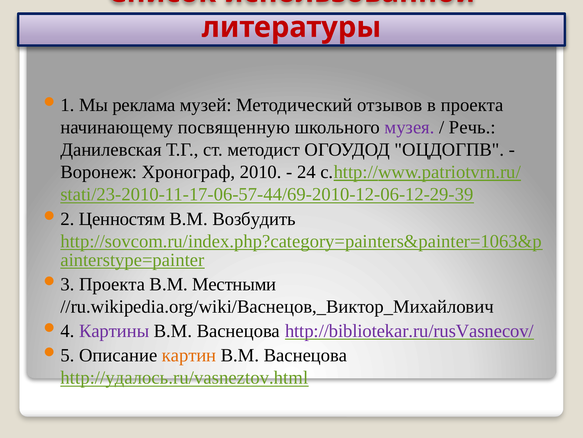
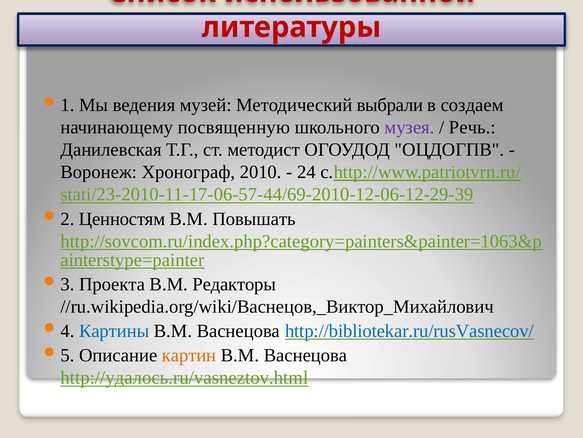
реклама: реклама -> ведения (144, 105)
отзывов: отзывов -> выбрали (390, 105)
в проекта: проекта -> создаем (472, 105)
Возбудить: Возбудить -> Повышать (254, 218)
Местными: Местными -> Редакторы (234, 284)
Картины colour: purple -> blue (114, 330)
http://bibliotekar.ru/rusVasnecov/ colour: purple -> blue (409, 330)
